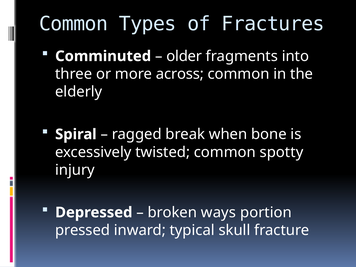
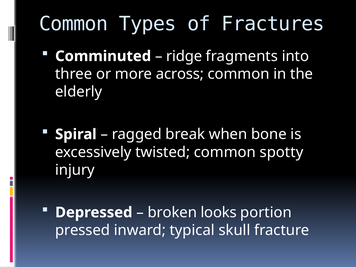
older: older -> ridge (184, 56)
ways: ways -> looks (219, 212)
